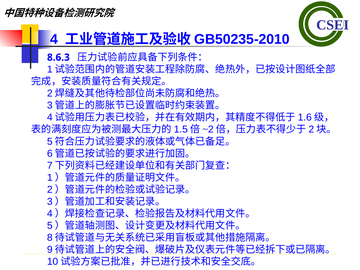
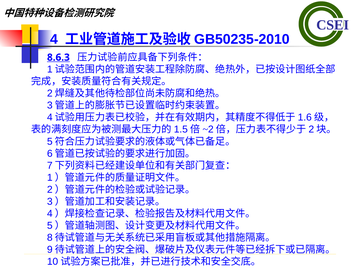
8.6.3 underline: none -> present (58, 57)
